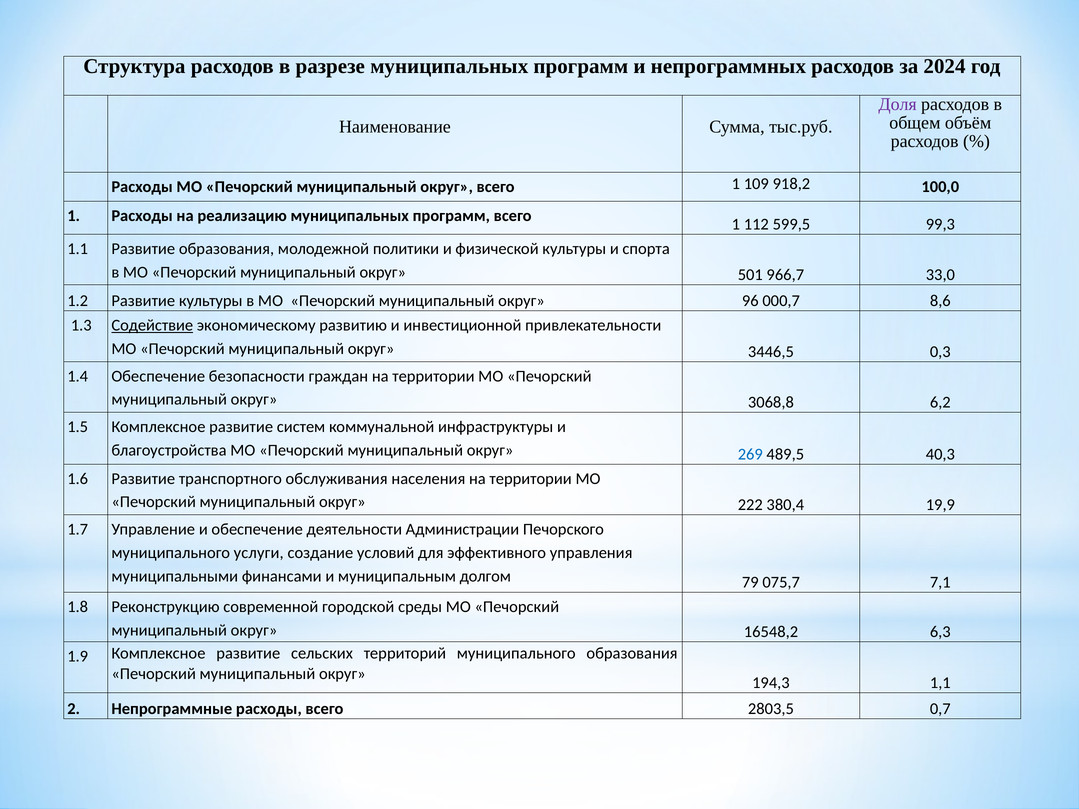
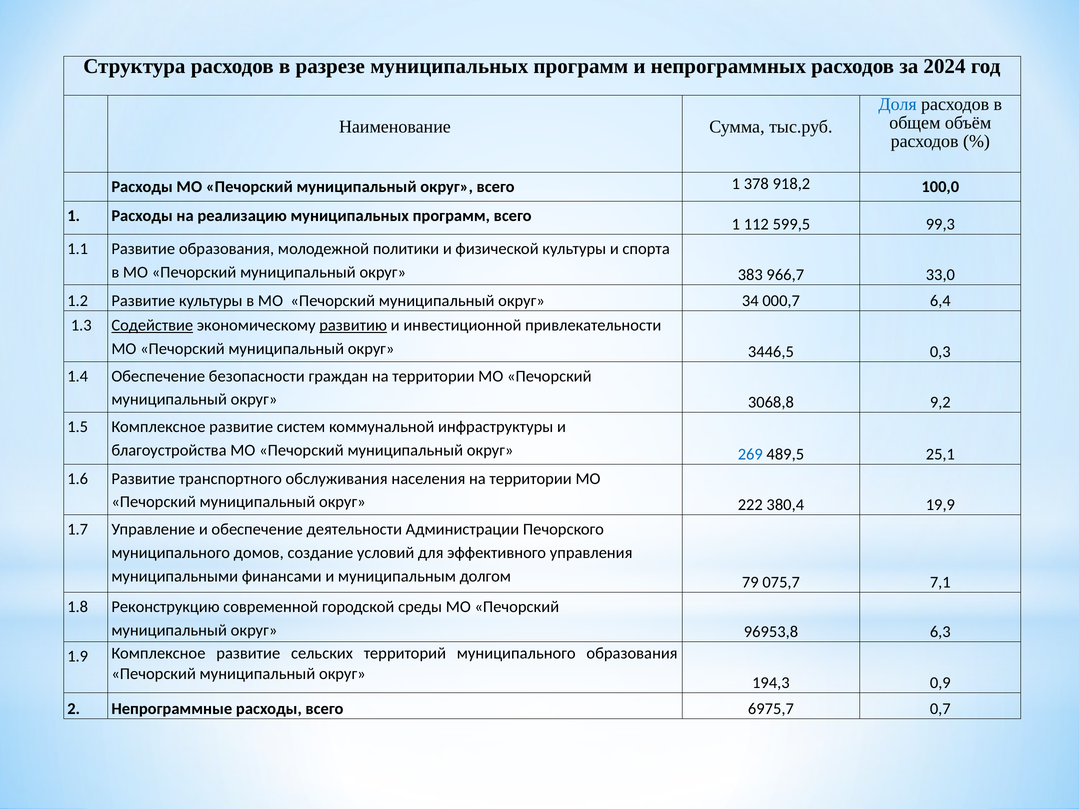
Доля colour: purple -> blue (898, 104)
109: 109 -> 378 (756, 184)
501: 501 -> 383 (750, 275)
96: 96 -> 34 (750, 301)
8,6: 8,6 -> 6,4 (940, 301)
развитию underline: none -> present (353, 326)
6,2: 6,2 -> 9,2 (940, 403)
40,3: 40,3 -> 25,1 (940, 454)
услуги: услуги -> домов (259, 553)
16548,2: 16548,2 -> 96953,8 (771, 632)
1,1: 1,1 -> 0,9 (940, 683)
2803,5: 2803,5 -> 6975,7 (771, 709)
